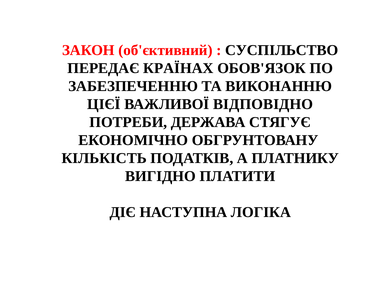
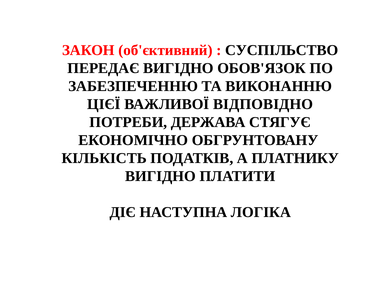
ПЕРЕДАЄ КРАЇНАХ: КРАЇНАХ -> ВИГІДНО (178, 68)
